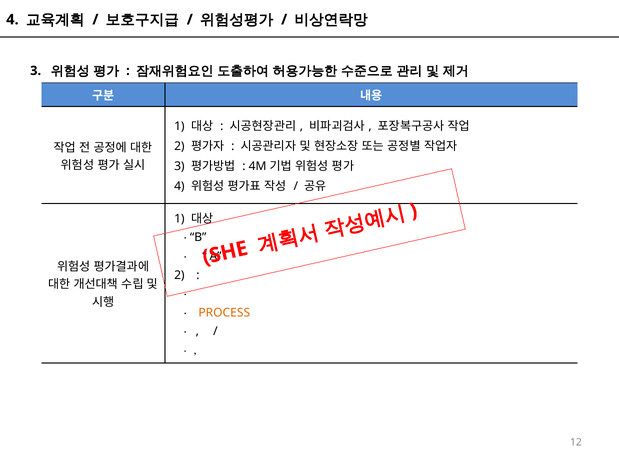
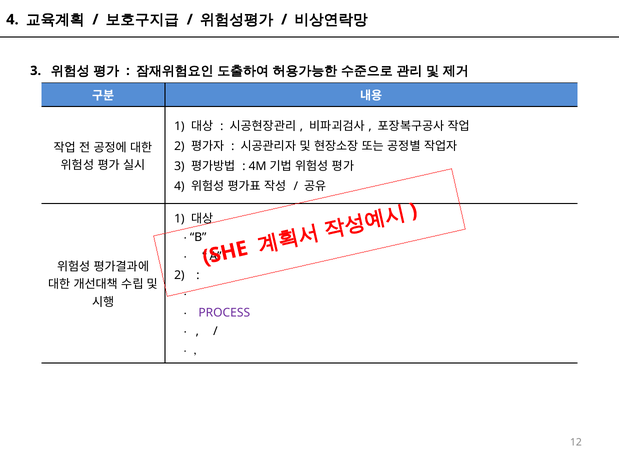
PROCESS colour: orange -> purple (224, 313)
